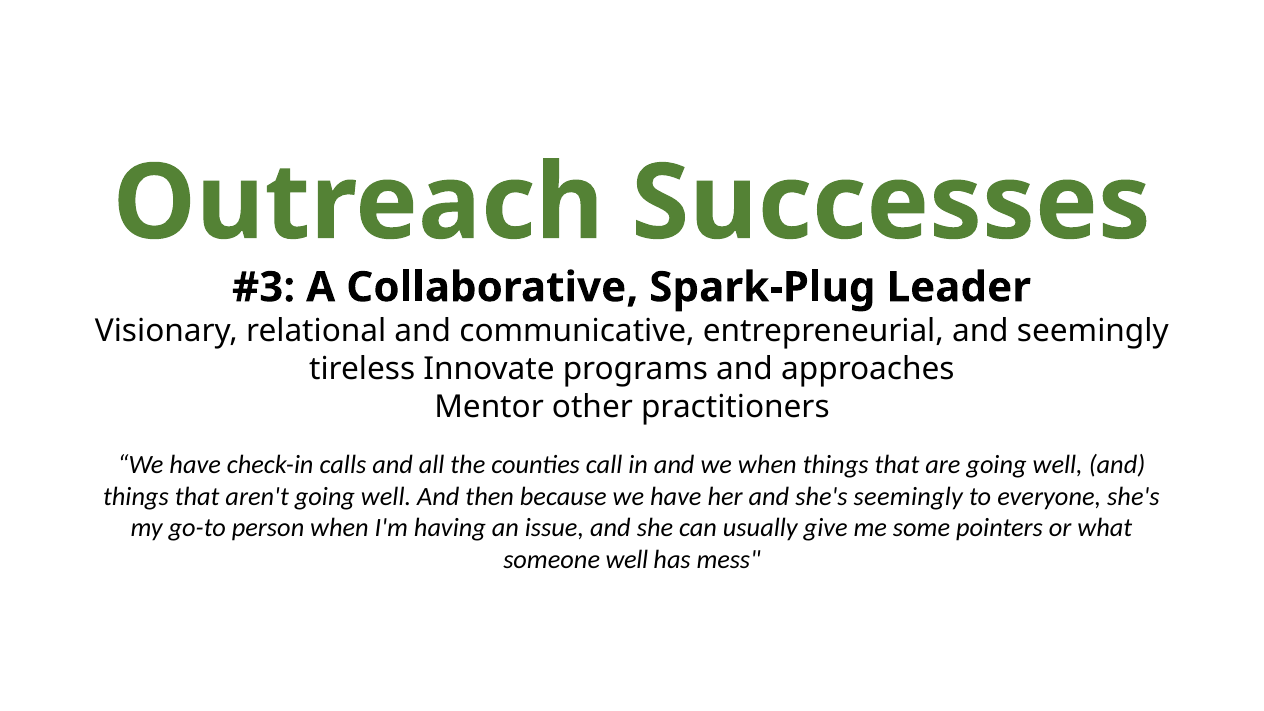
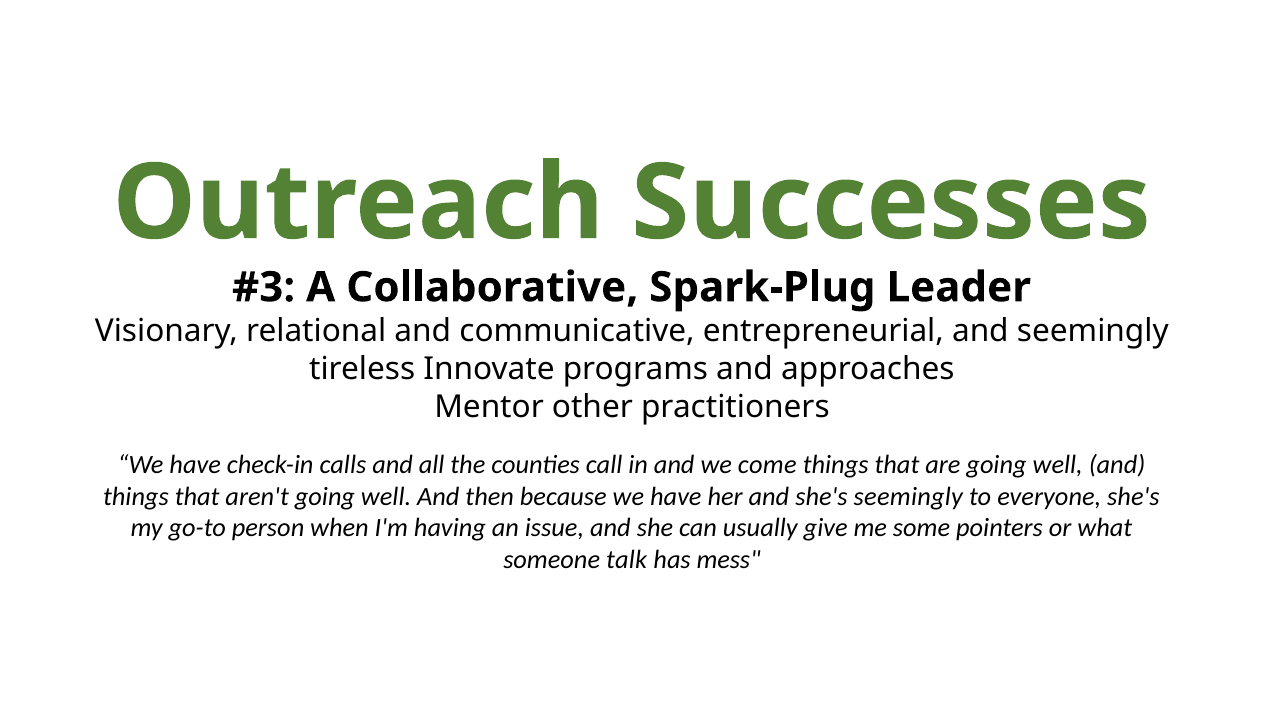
we when: when -> come (767, 465)
someone well: well -> talk (627, 560)
